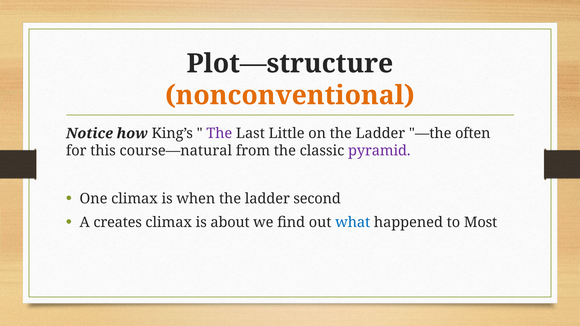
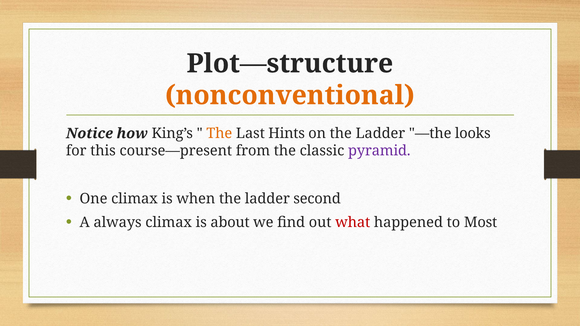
The colour: purple -> orange (219, 134)
Little: Little -> Hints (287, 134)
often: often -> looks (473, 134)
course—natural: course—natural -> course—present (176, 151)
creates: creates -> always (118, 223)
what colour: blue -> red (353, 223)
